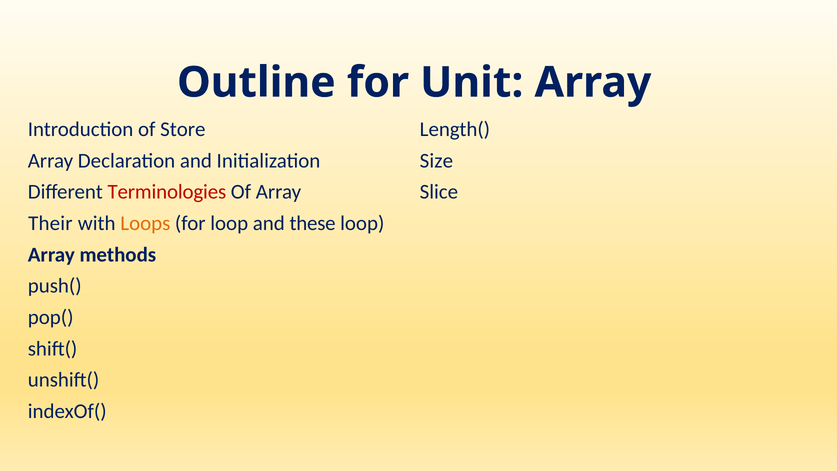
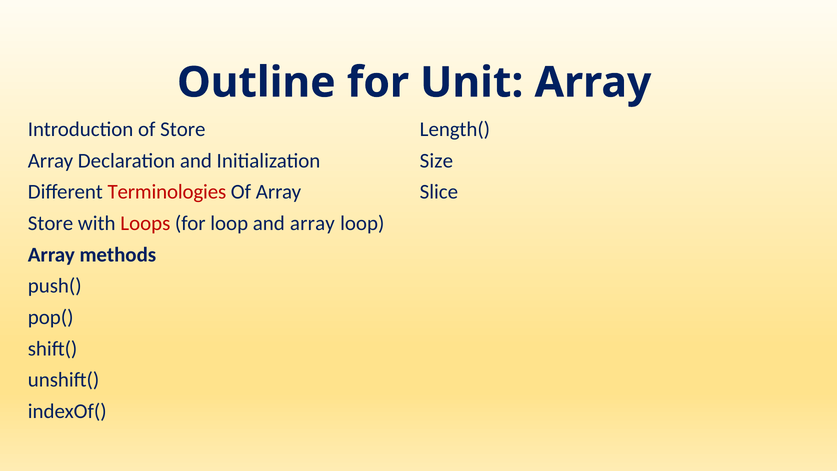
Their: Their -> Store (50, 223)
Loops colour: orange -> red (145, 223)
and these: these -> array (312, 223)
